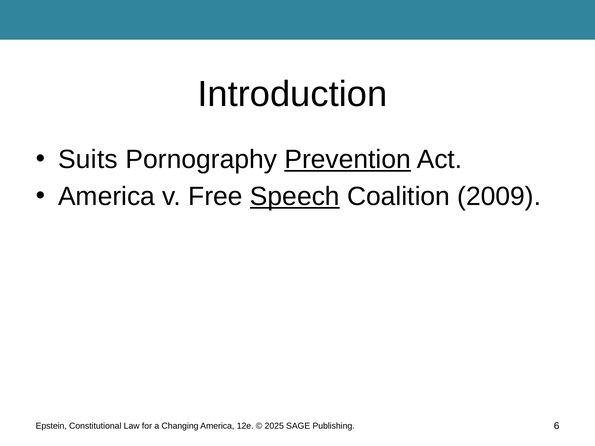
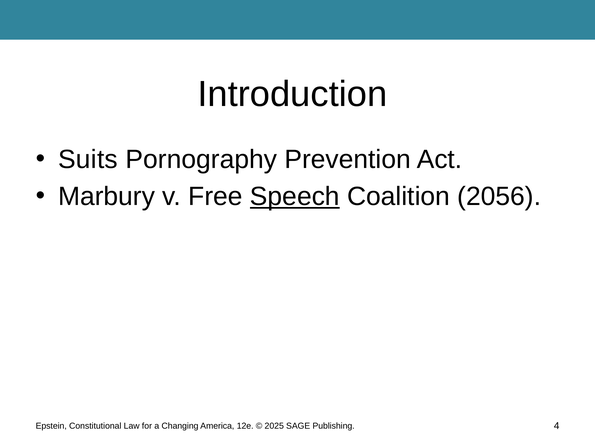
Prevention underline: present -> none (348, 160)
America: America -> Marbury (107, 197)
2009: 2009 -> 2056 (499, 197)
6: 6 -> 4 (557, 426)
